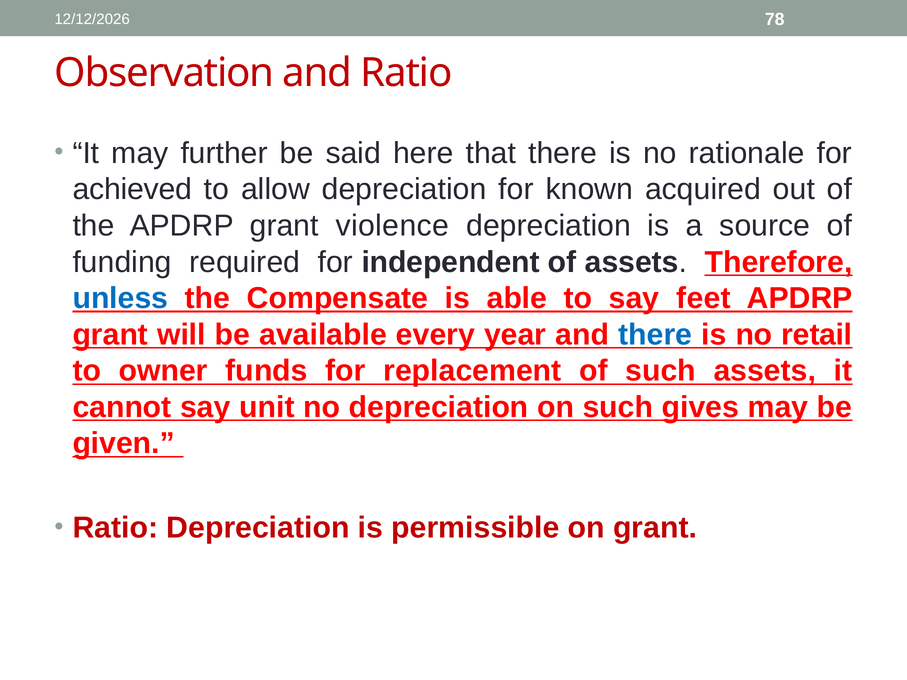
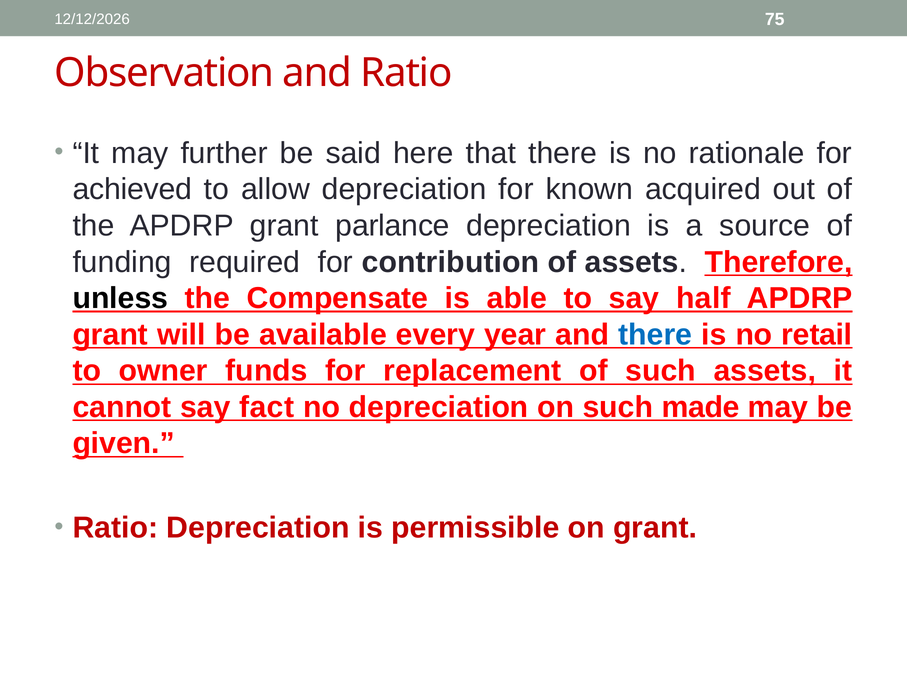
78: 78 -> 75 (775, 19)
violence: violence -> parlance (393, 226)
independent: independent -> contribution (450, 262)
unless colour: blue -> black (120, 298)
feet: feet -> half (704, 298)
unit: unit -> fact (267, 407)
gives: gives -> made (701, 407)
